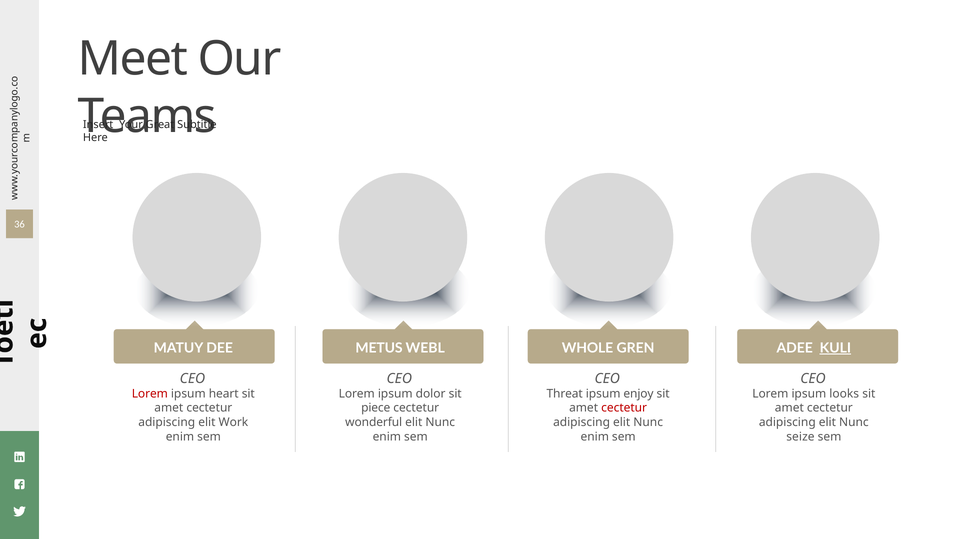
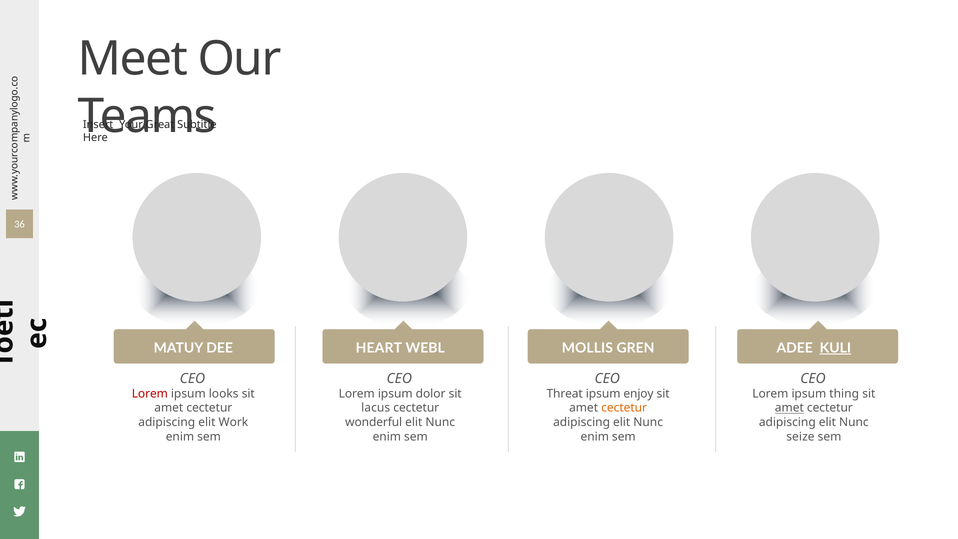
METUS: METUS -> HEART (379, 348)
WHOLE: WHOLE -> MOLLIS (587, 348)
heart: heart -> looks (224, 394)
looks: looks -> thing (844, 394)
piece: piece -> lacus (376, 408)
cectetur colour: red -> orange (624, 408)
amet underline: none -> present (789, 408)
